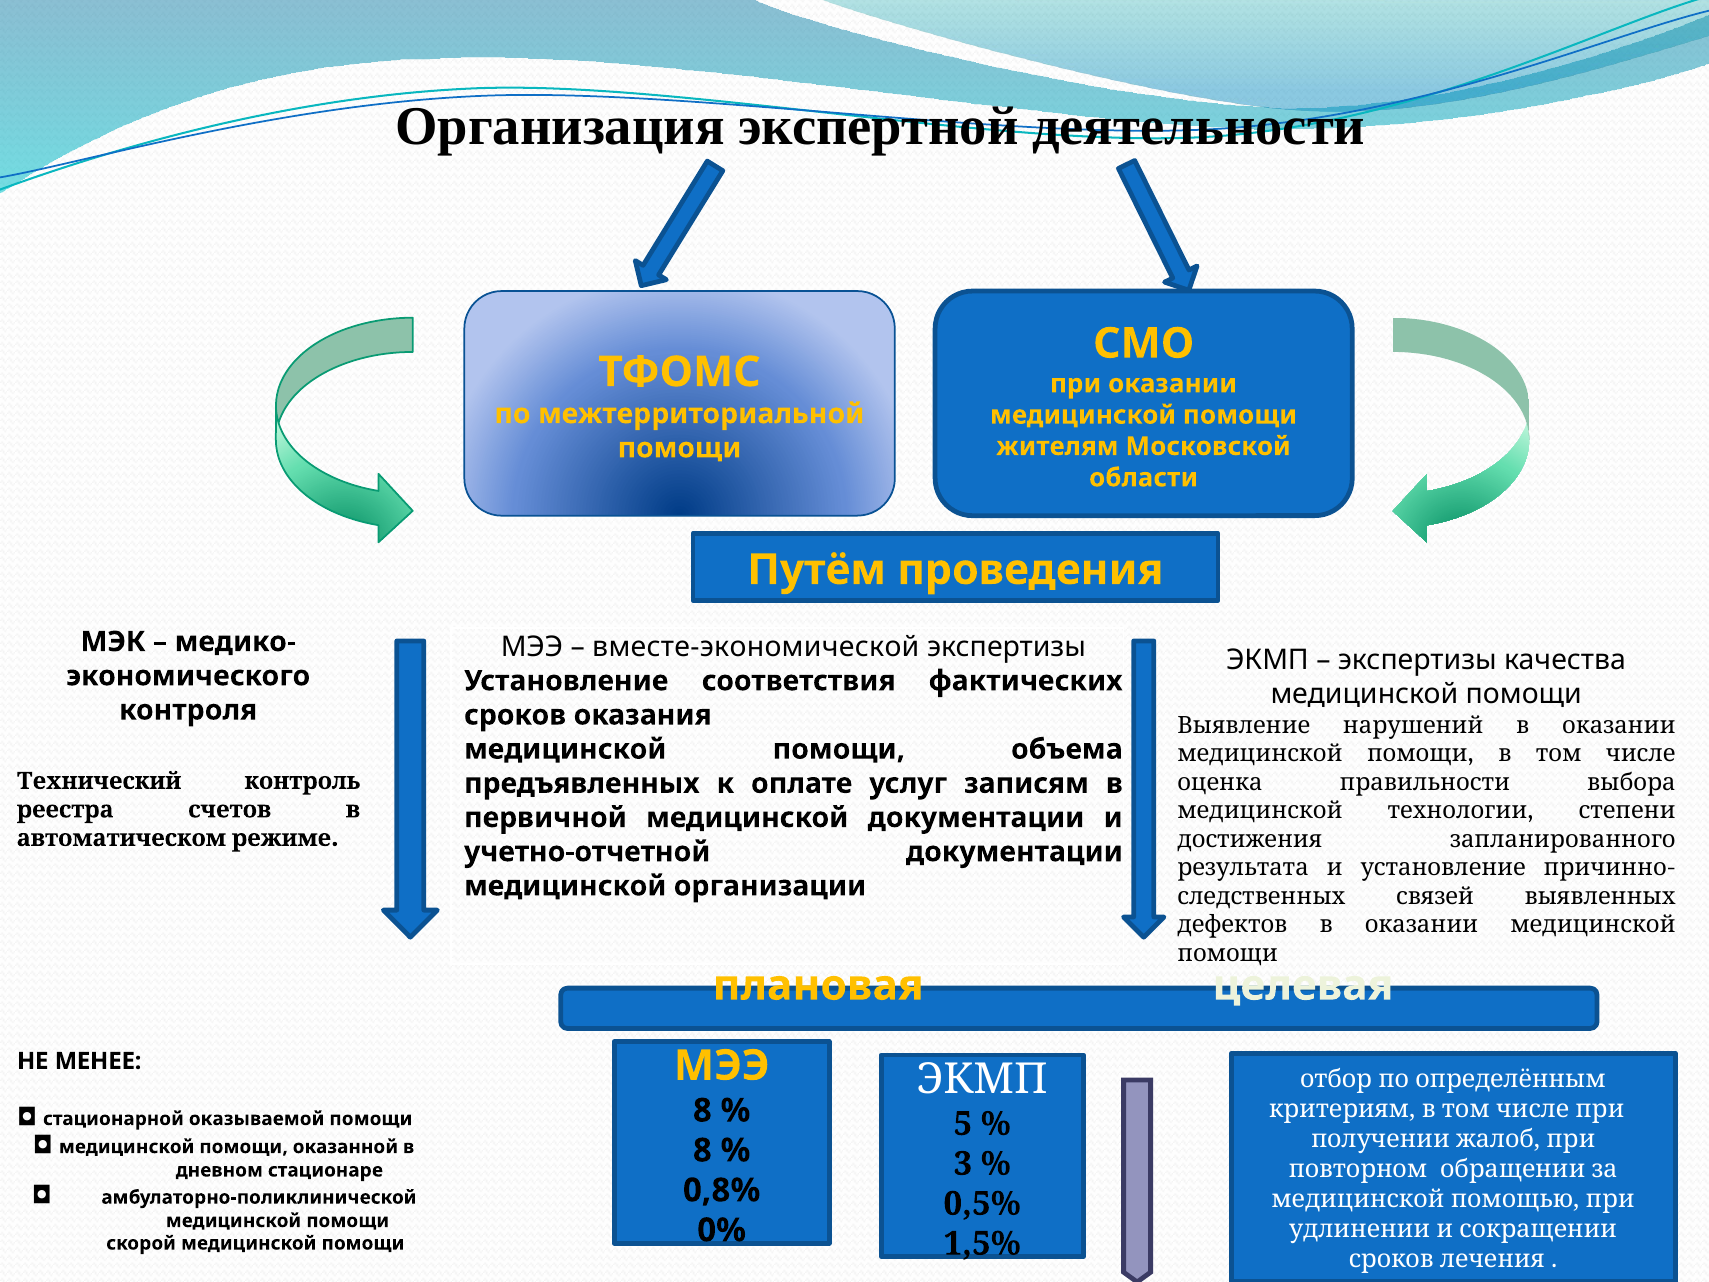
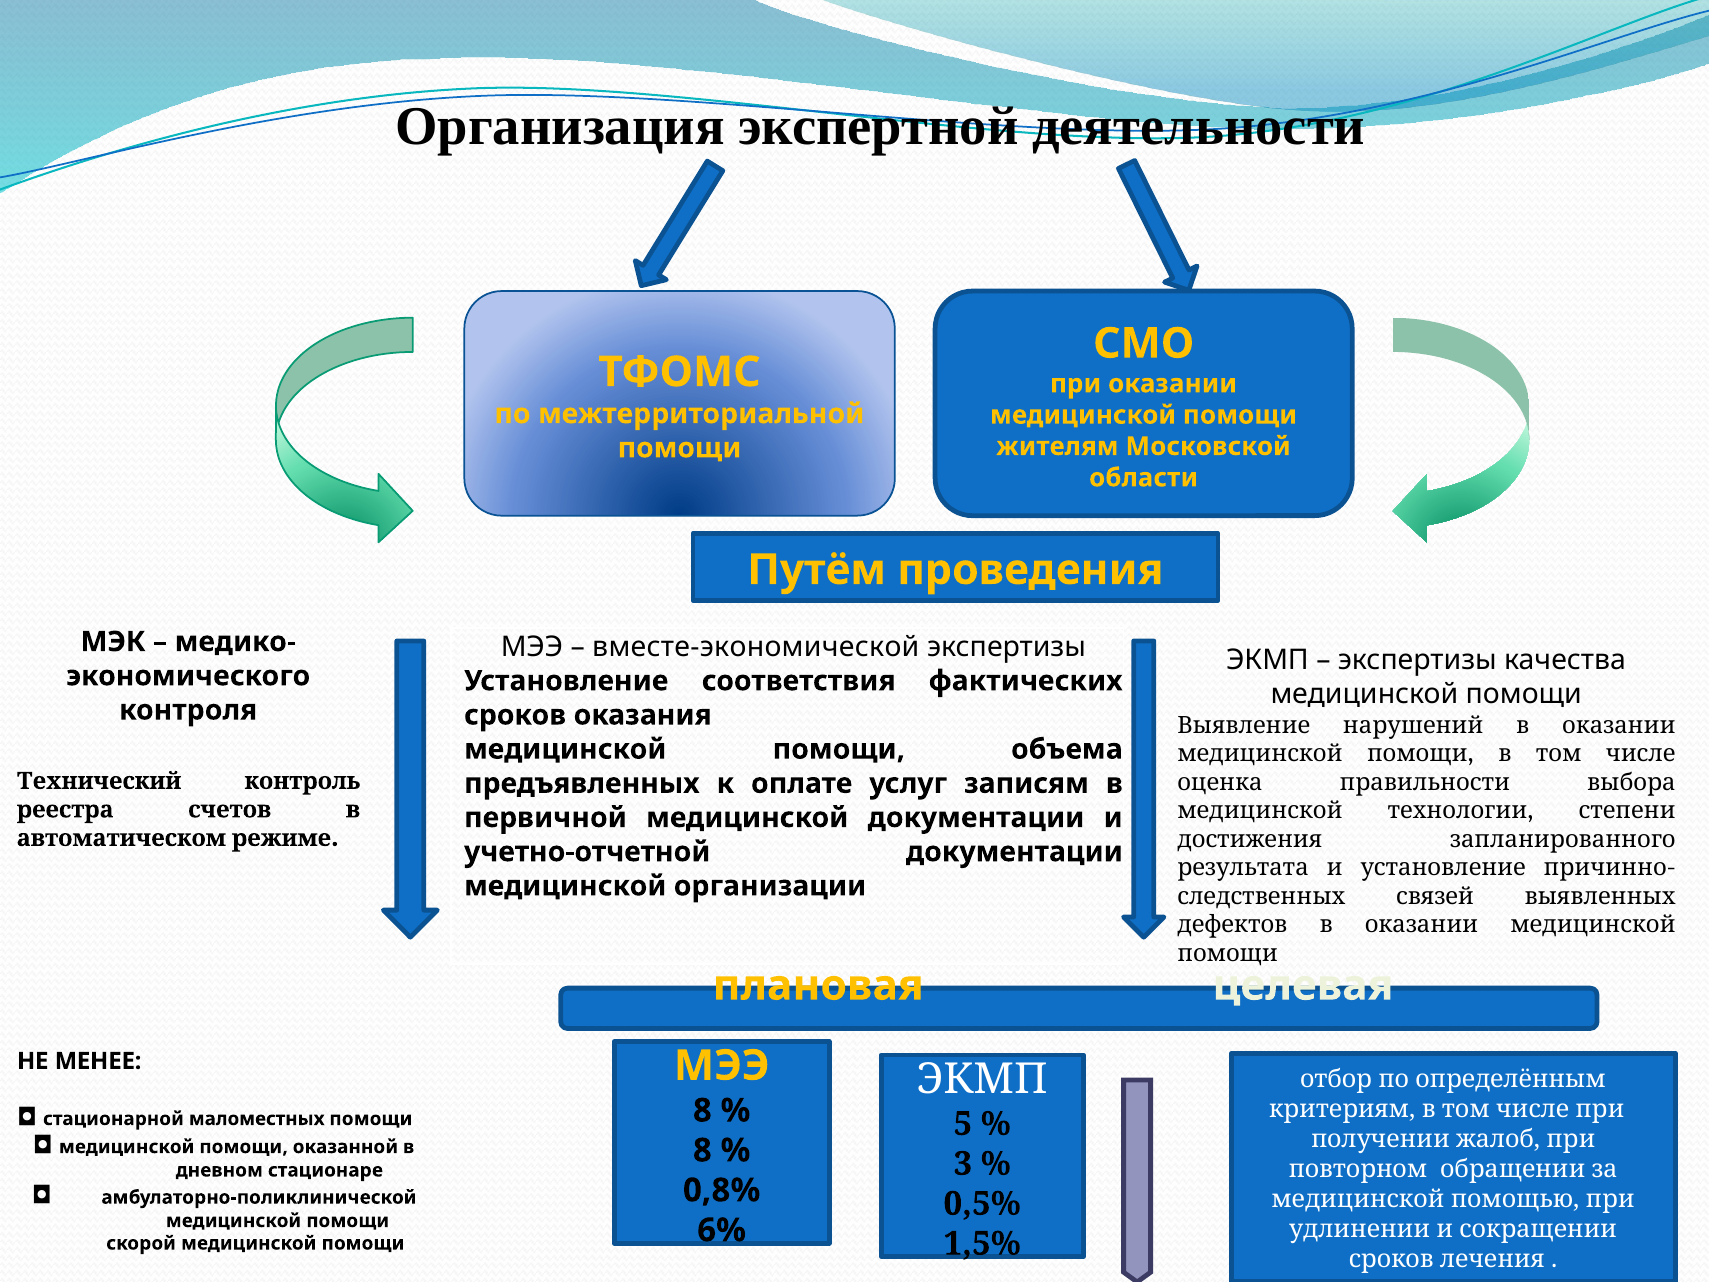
оказываемой: оказываемой -> маломестных (257, 1119)
0%: 0% -> 6% (722, 1230)
